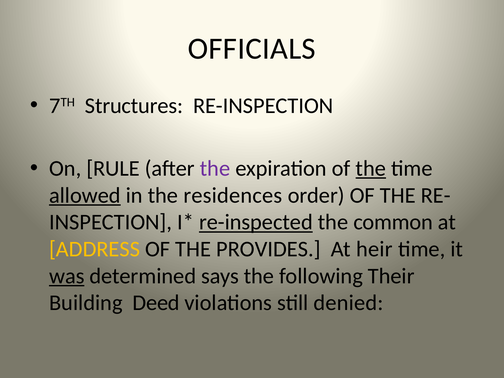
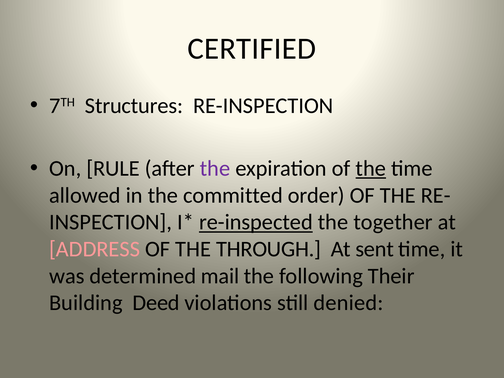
OFFICIALS: OFFICIALS -> CERTIFIED (252, 49)
allowed underline: present -> none (85, 195)
residences: residences -> committed (233, 195)
common: common -> together (393, 222)
ADDRESS colour: yellow -> pink (95, 249)
PROVIDES: PROVIDES -> THROUGH (269, 249)
heir: heir -> sent (375, 249)
was underline: present -> none (67, 276)
says: says -> mail (220, 276)
